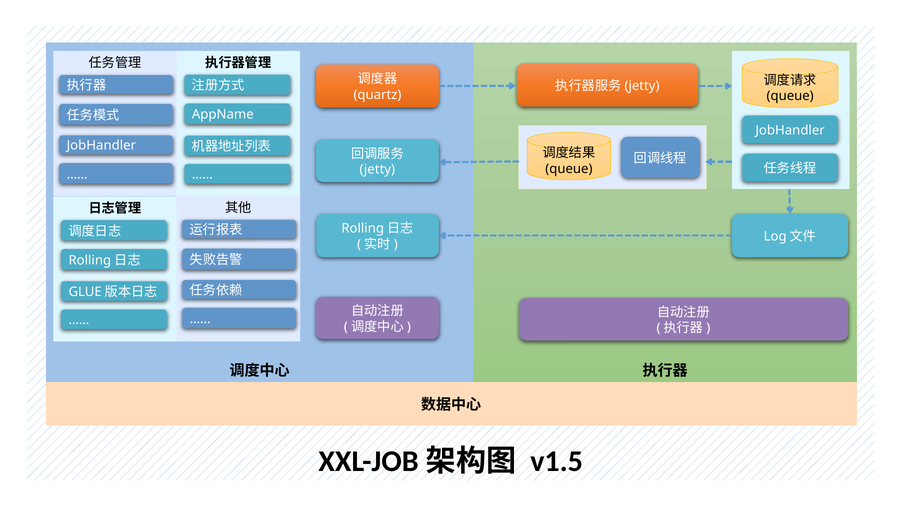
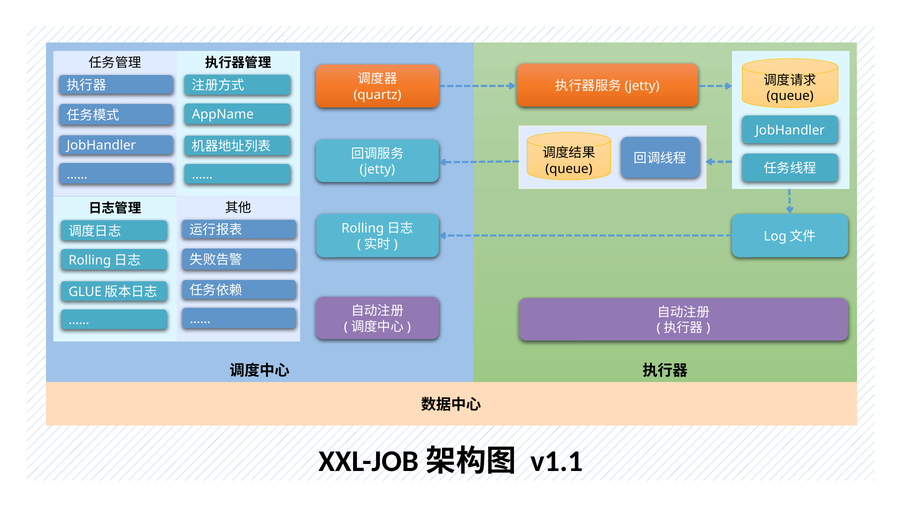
v1.5: v1.5 -> v1.1 (557, 462)
